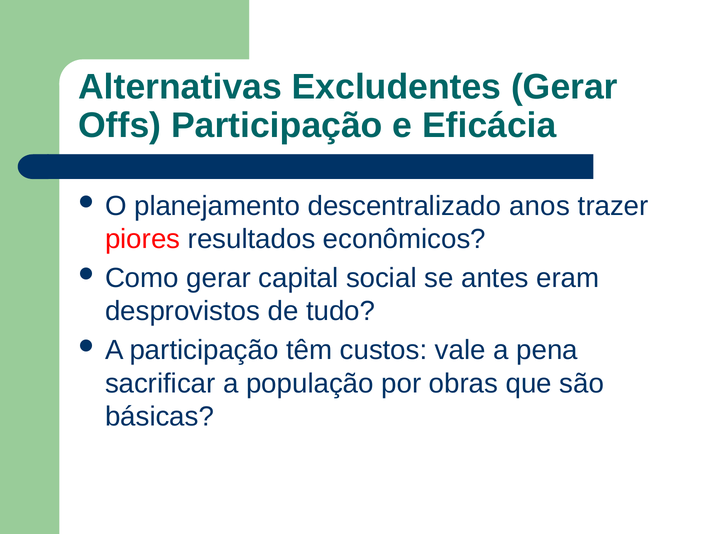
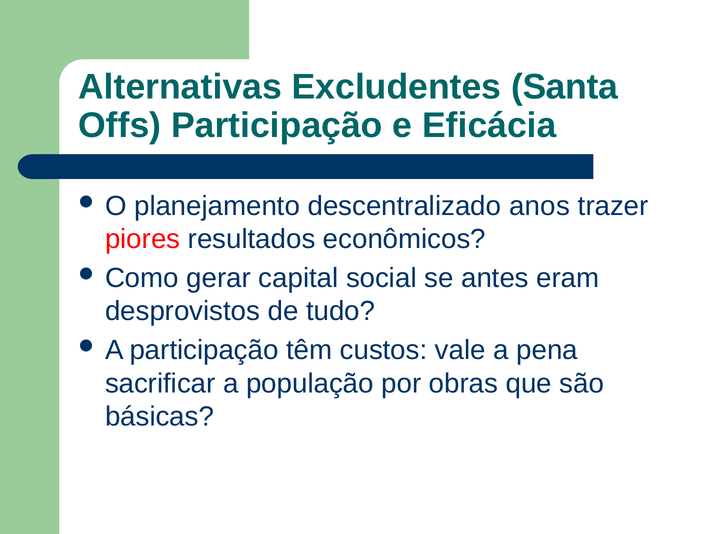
Excludentes Gerar: Gerar -> Santa (565, 87)
